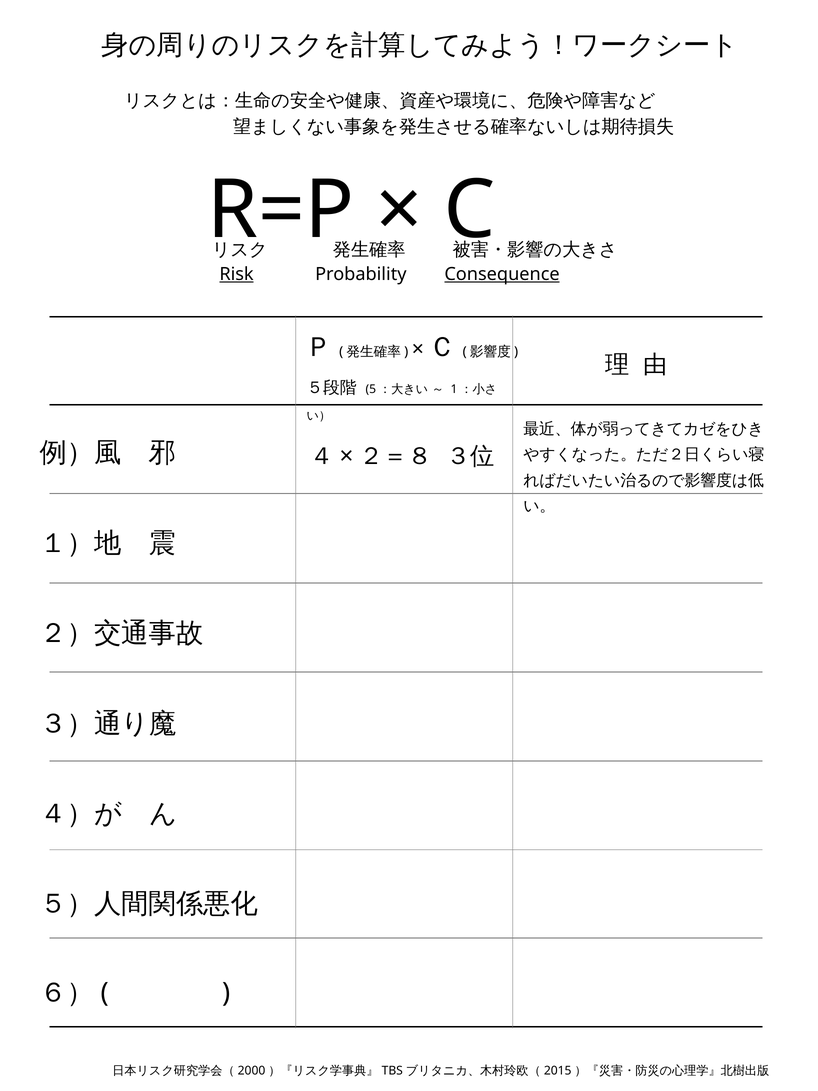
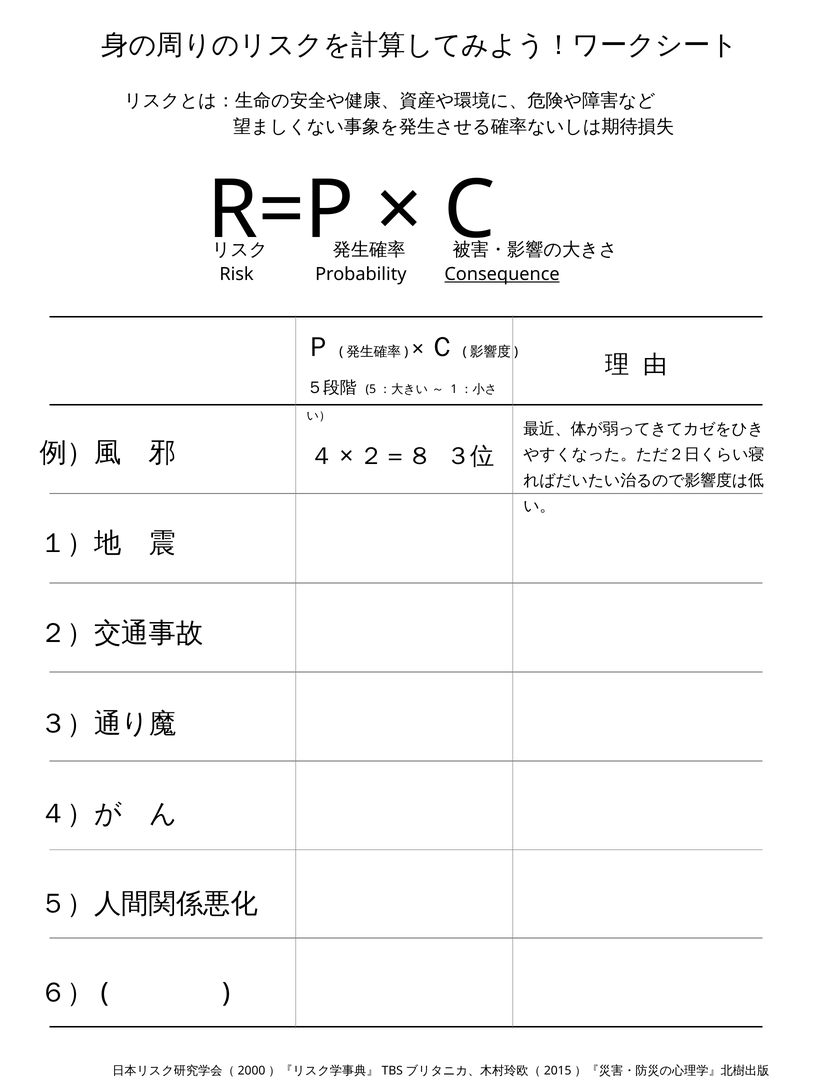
Risk underline: present -> none (237, 274)
